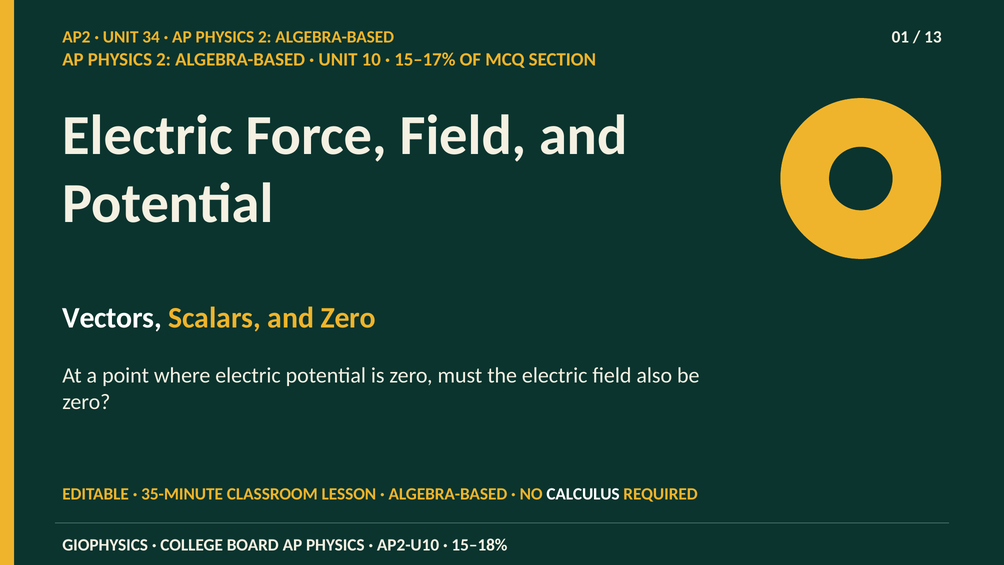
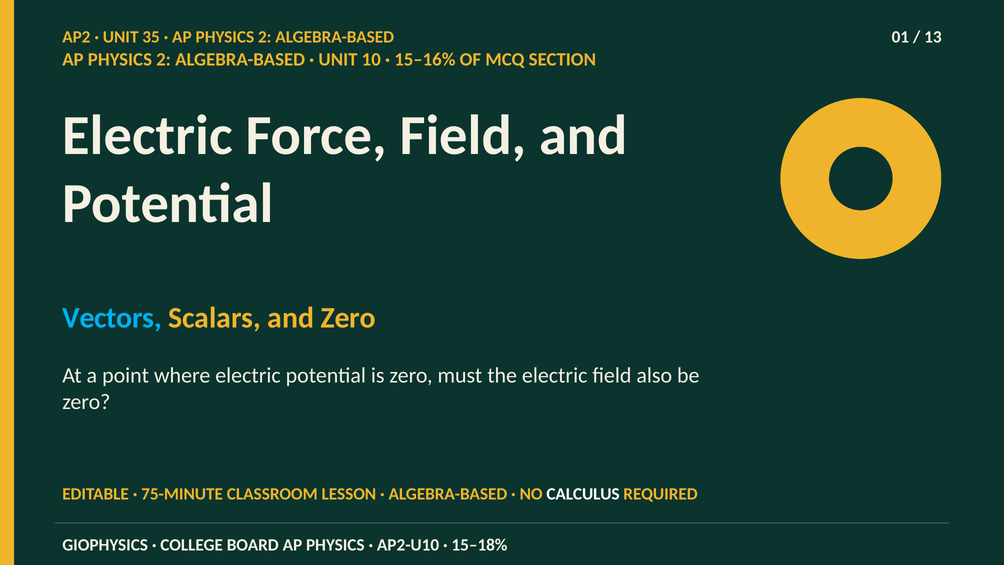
34: 34 -> 35 (151, 37)
15–17%: 15–17% -> 15–16% (425, 59)
Vectors colour: white -> light blue (112, 318)
35-MINUTE: 35-MINUTE -> 75-MINUTE (182, 494)
